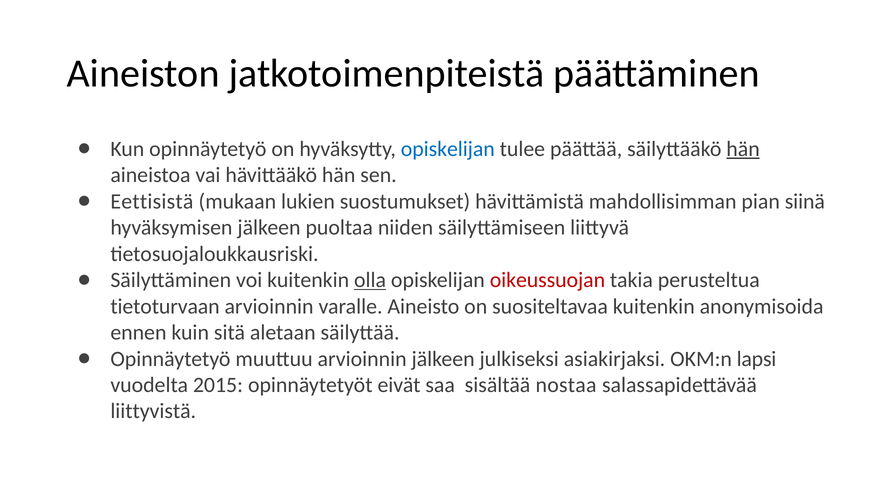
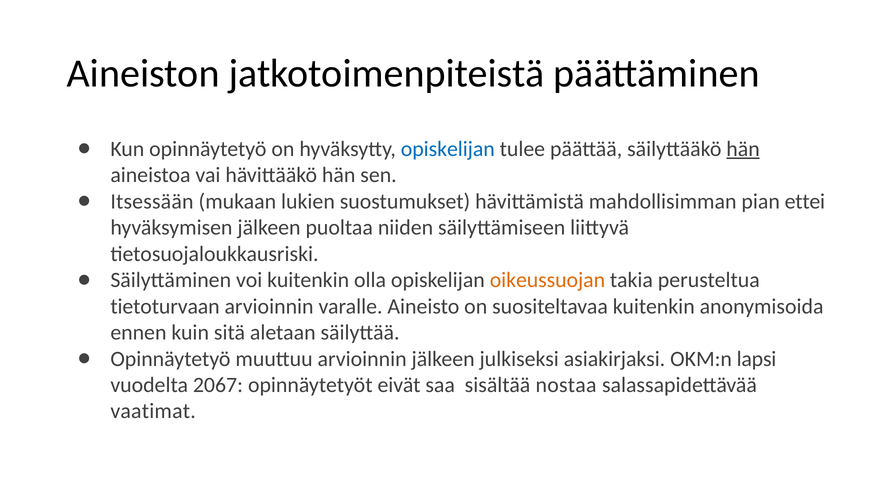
Eettisistä: Eettisistä -> Itsessään (152, 201)
siinä: siinä -> ettei (805, 201)
olla underline: present -> none (370, 280)
oikeussuojan colour: red -> orange (547, 280)
2015: 2015 -> 2067 (218, 385)
liittyvistä: liittyvistä -> vaatimat (153, 411)
